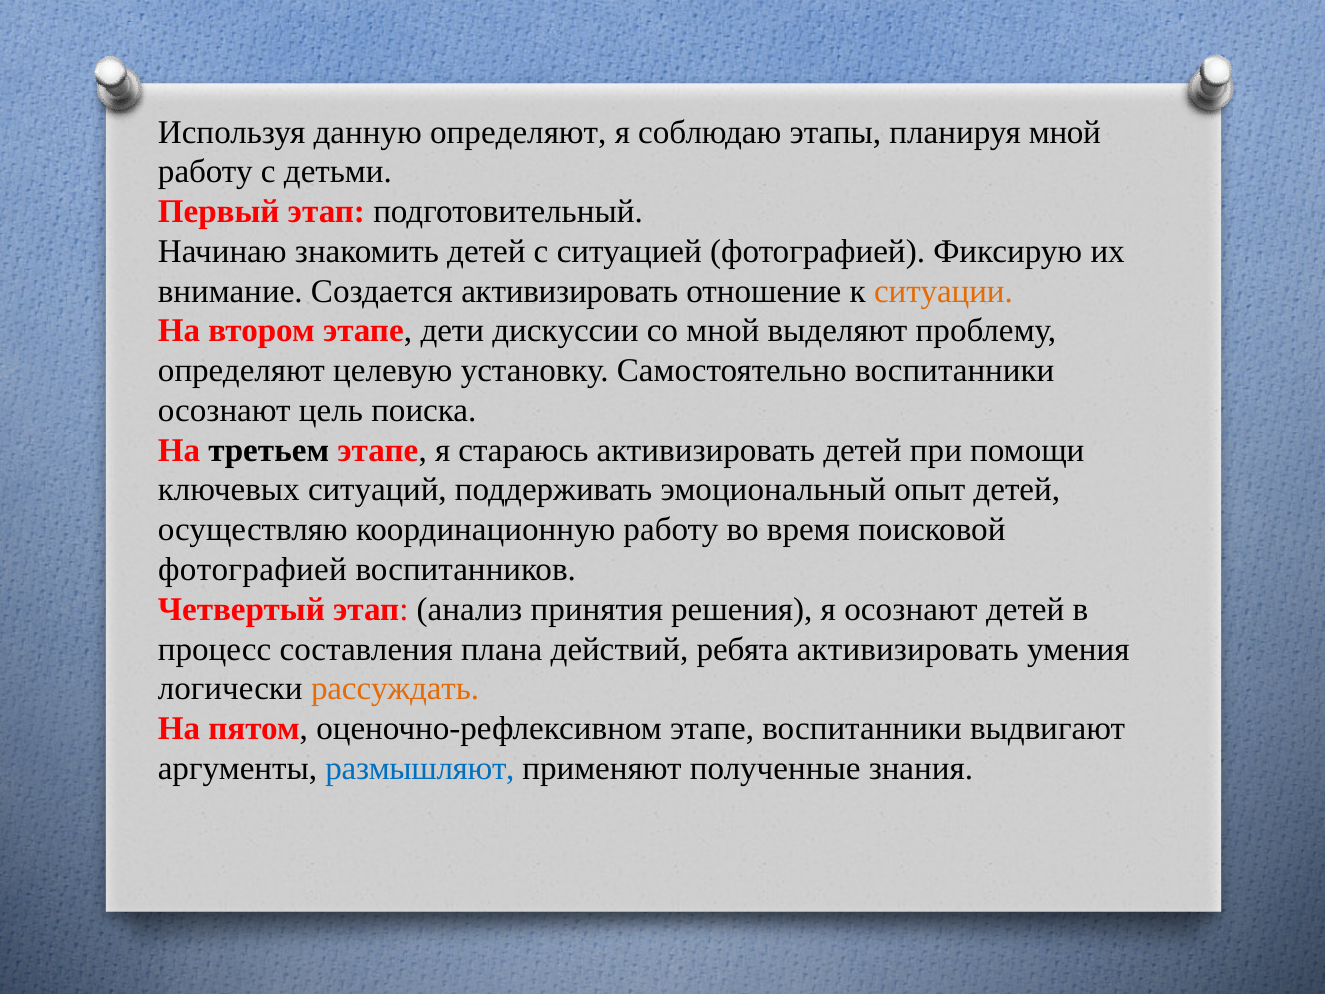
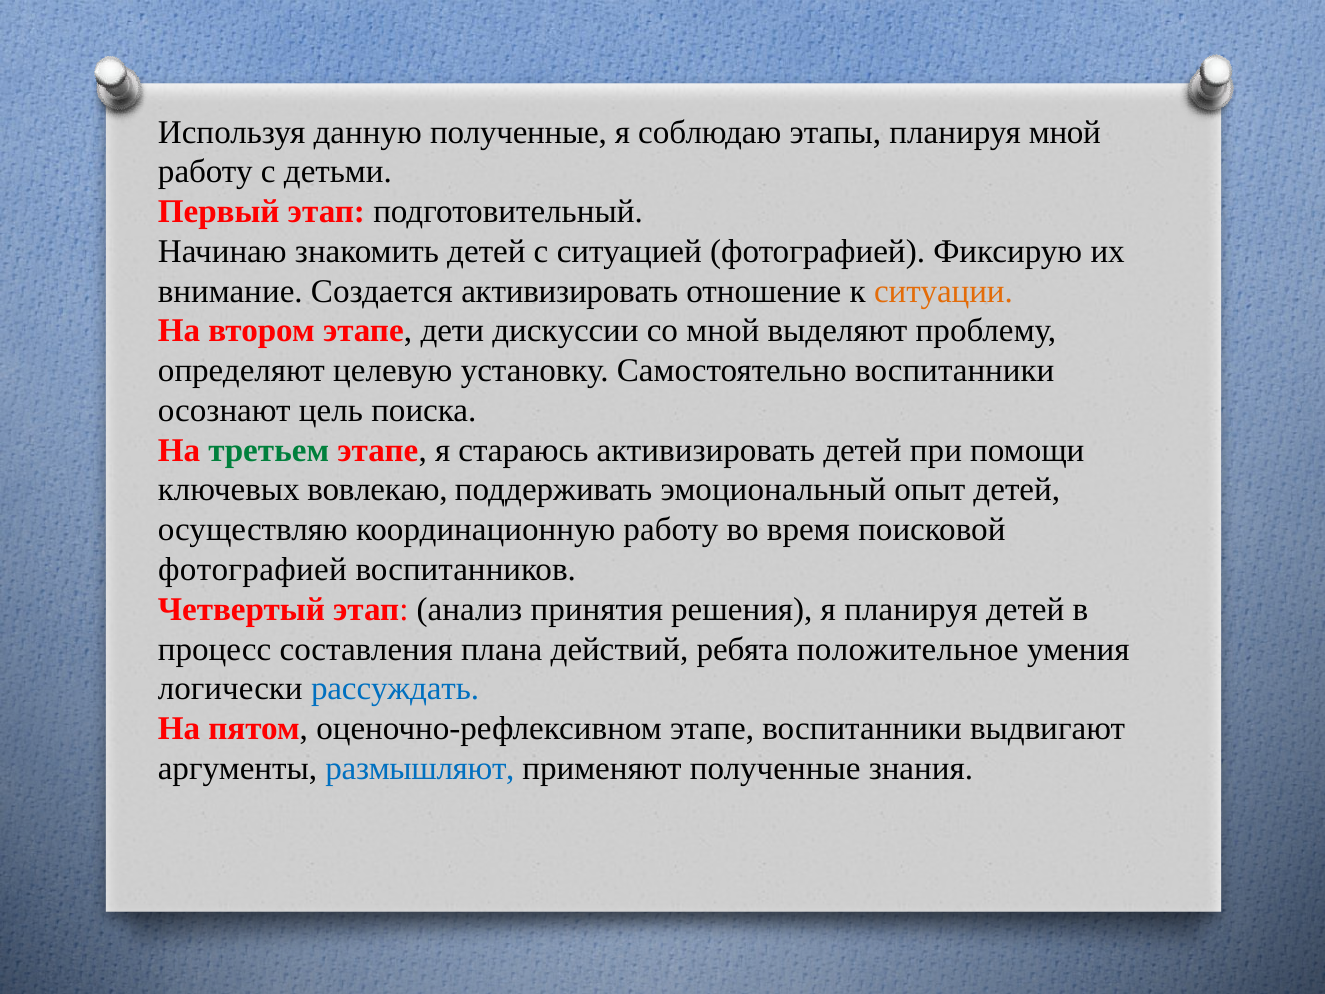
данную определяют: определяют -> полученные (518, 132)
третьем colour: black -> green (269, 450)
ситуаций: ситуаций -> вовлекаю (378, 490)
я осознают: осознают -> планируя (911, 609)
ребята активизировать: активизировать -> положительное (908, 649)
рассуждать colour: orange -> blue (395, 689)
